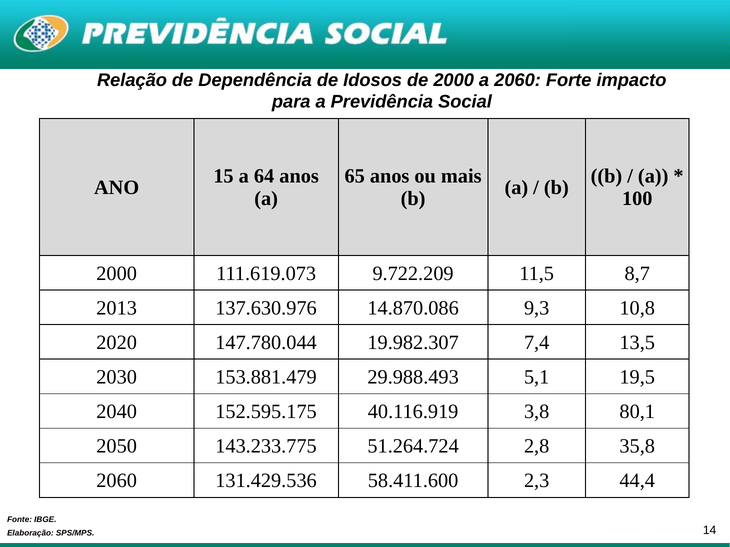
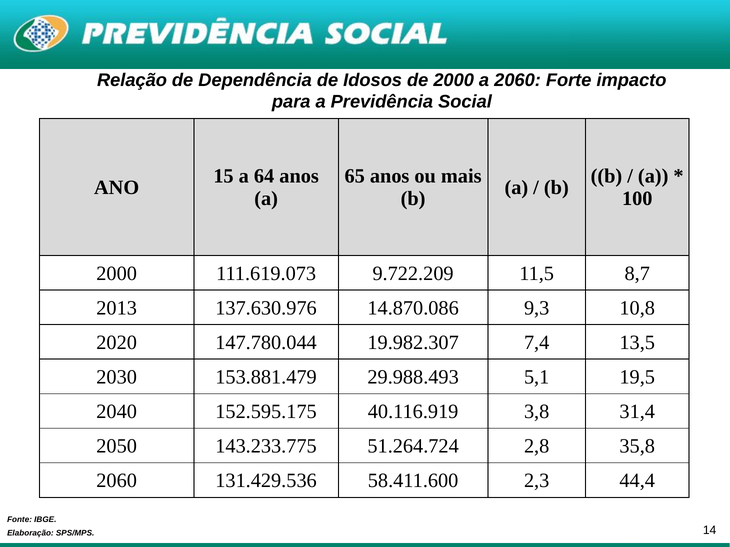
80,1: 80,1 -> 31,4 (637, 412)
